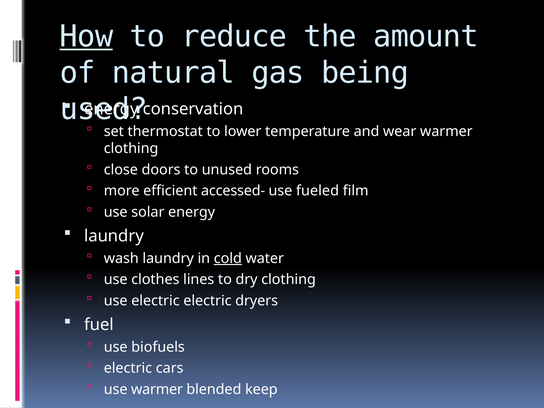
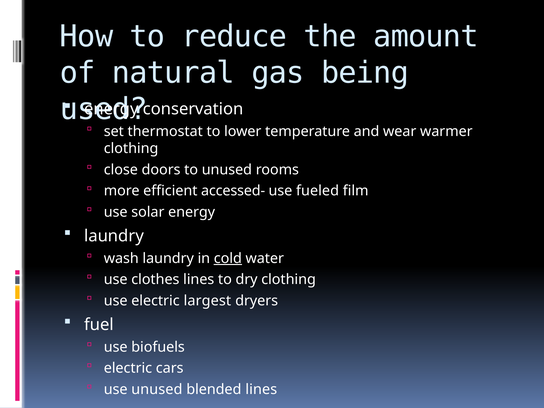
How underline: present -> none (86, 37)
electric electric: electric -> largest (207, 301)
use warmer: warmer -> unused (157, 389)
blended keep: keep -> lines (261, 389)
